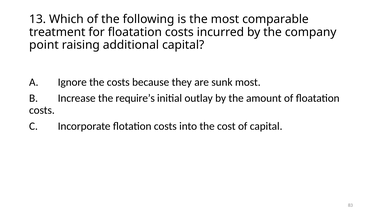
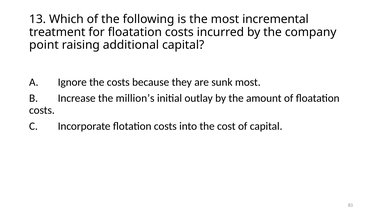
comparable: comparable -> incremental (275, 19)
require’s: require’s -> million’s (135, 98)
